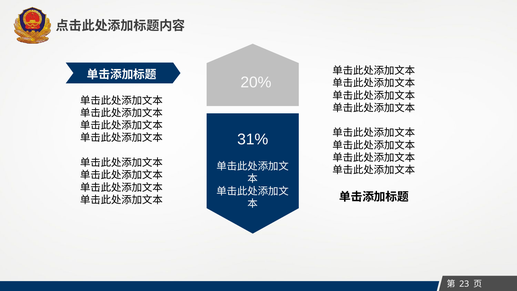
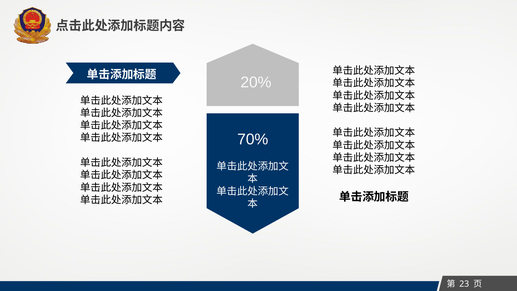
31%: 31% -> 70% (253, 139)
